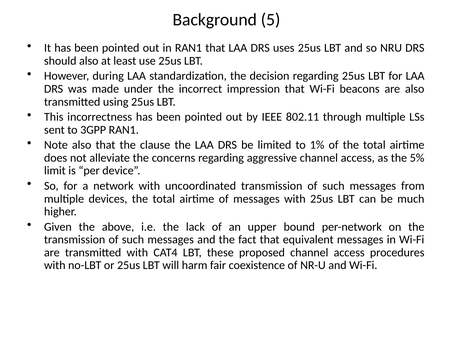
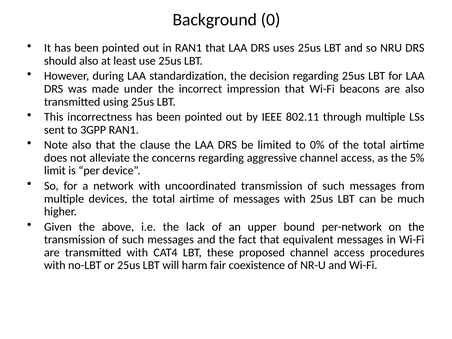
5: 5 -> 0 (271, 20)
1%: 1% -> 0% (317, 145)
